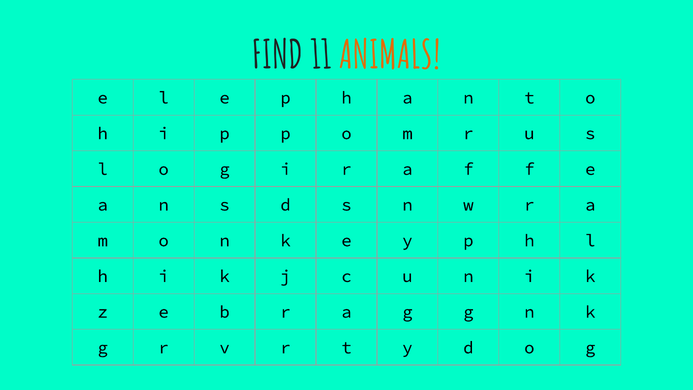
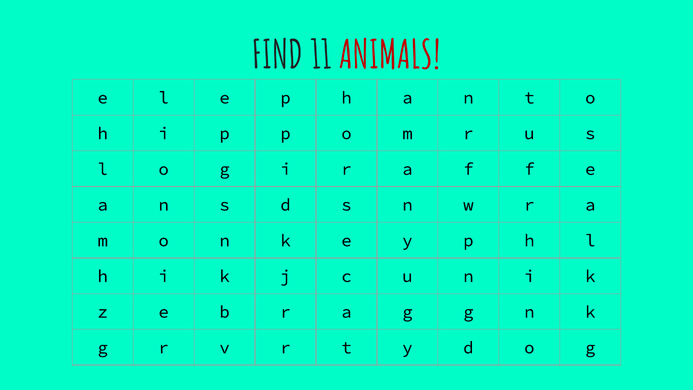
ANIMALS colour: orange -> red (390, 56)
